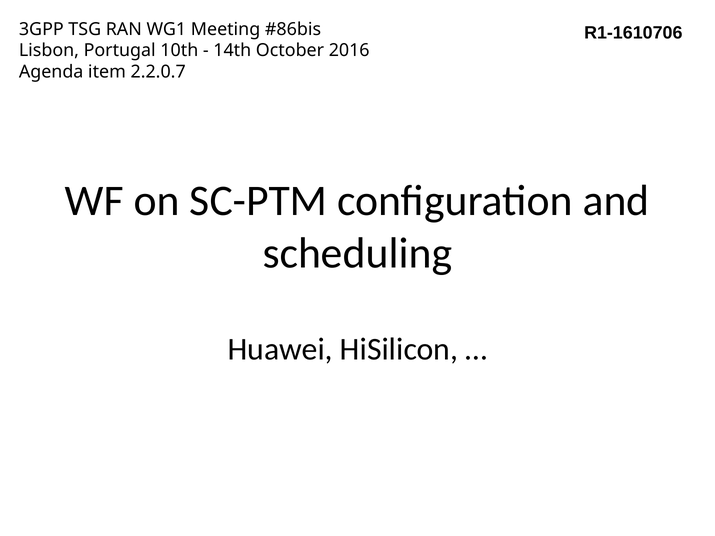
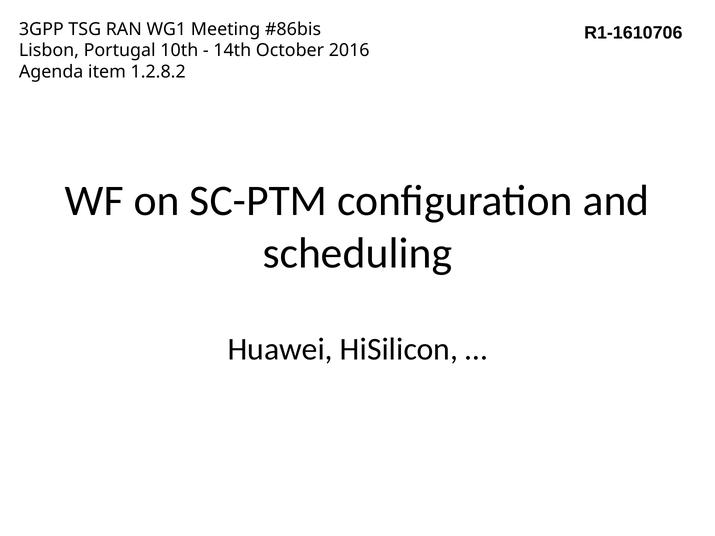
2.2.0.7: 2.2.0.7 -> 1.2.8.2 (158, 72)
